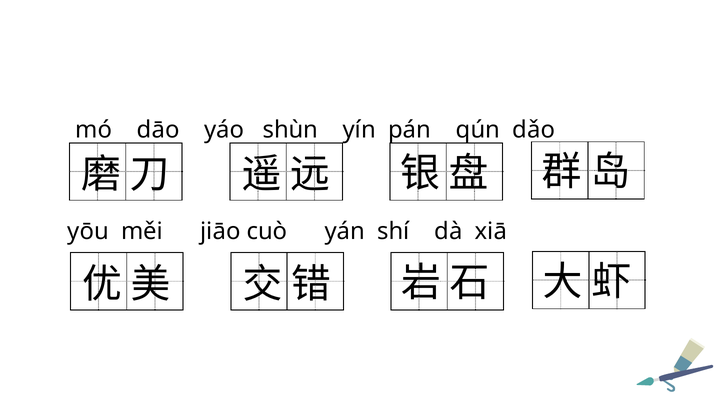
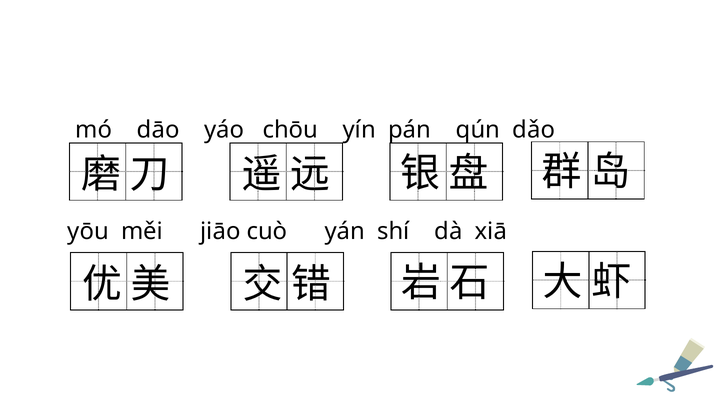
shùn: shùn -> chōu (290, 130)
